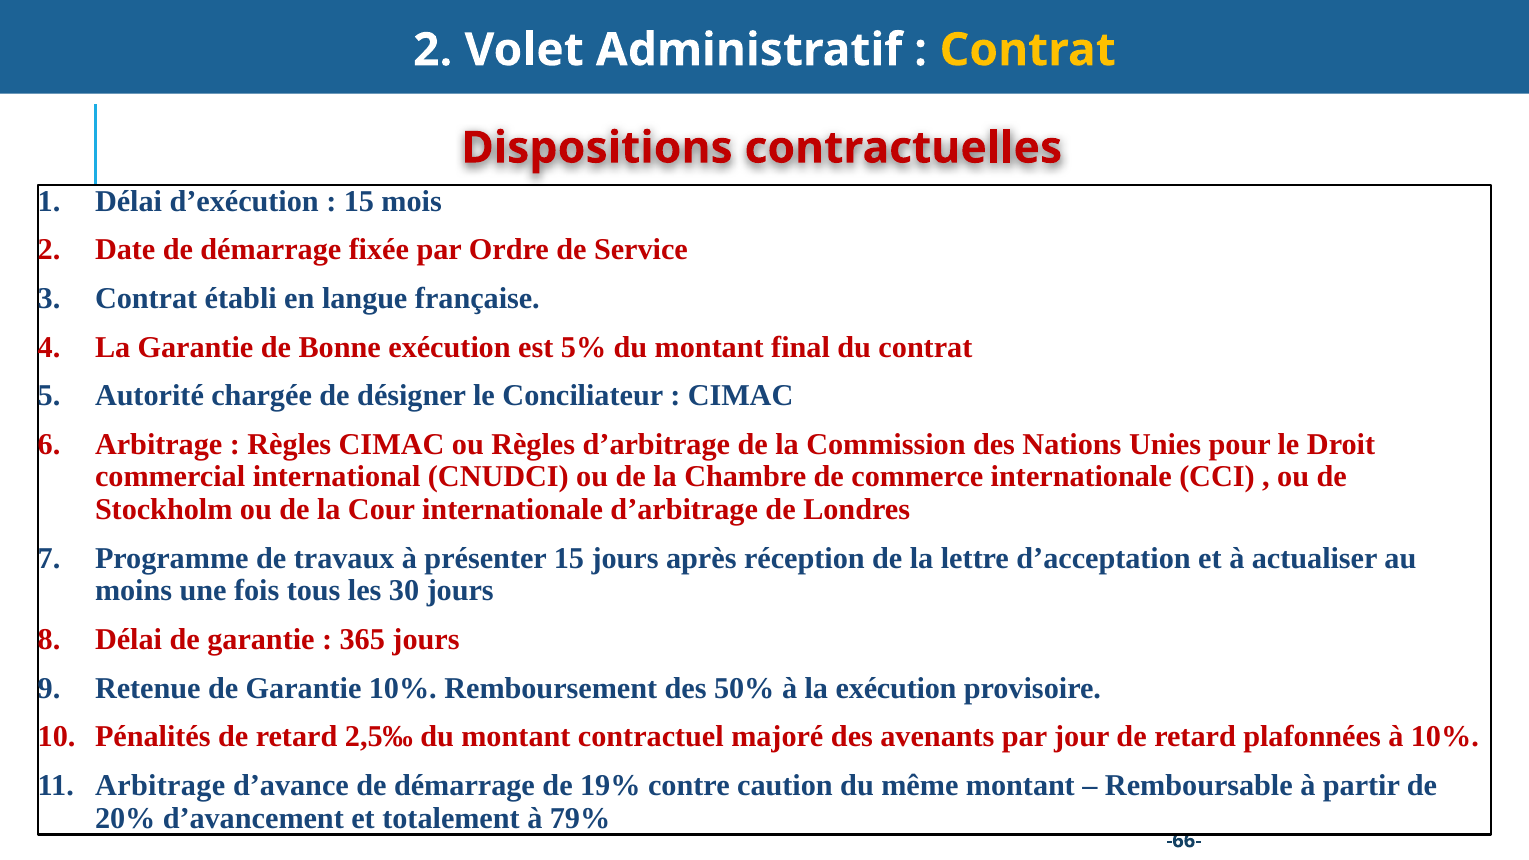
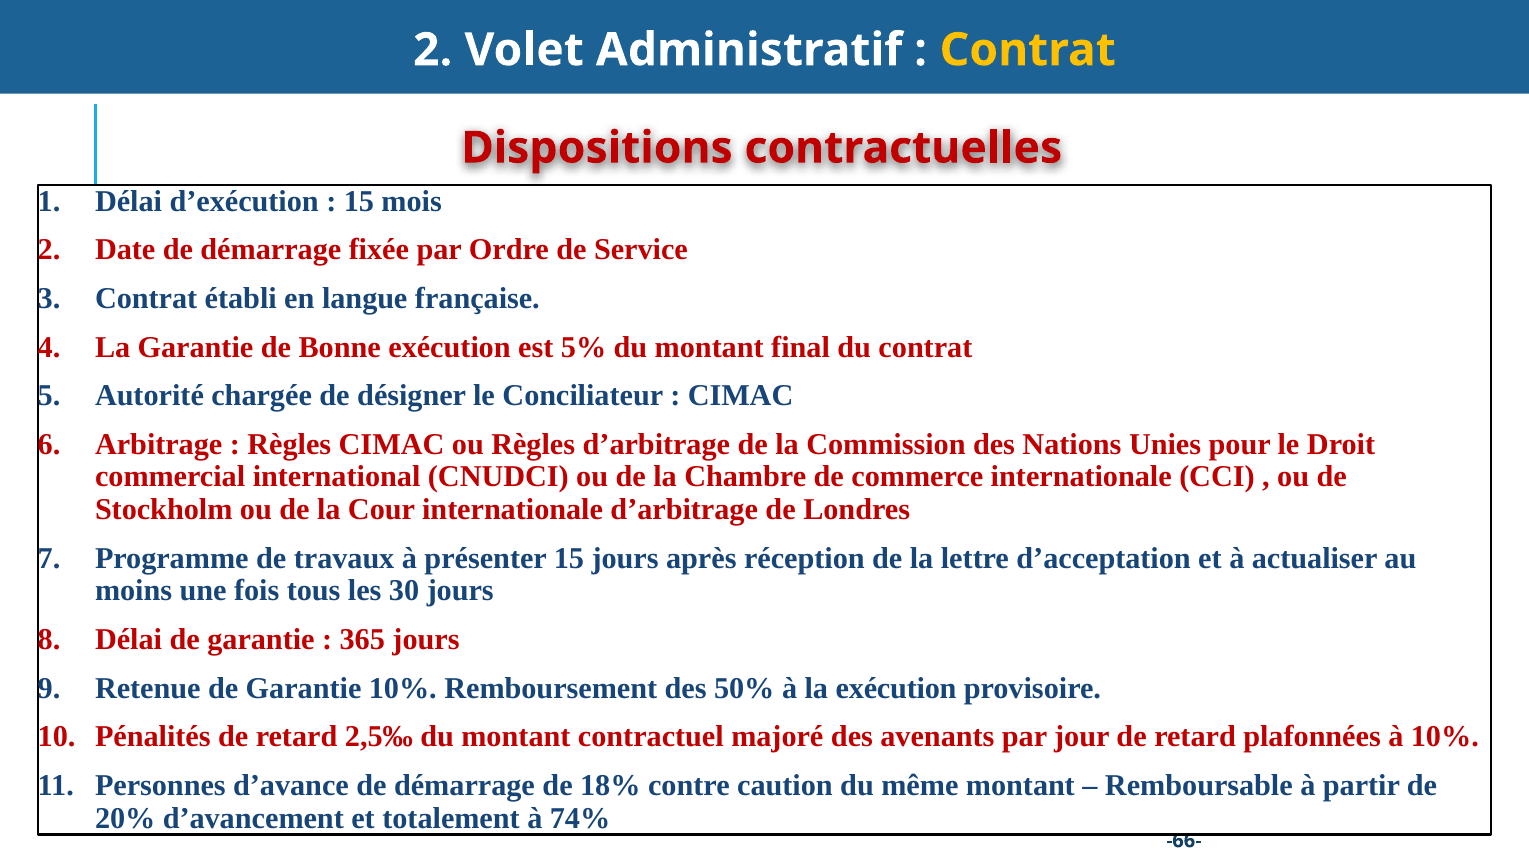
Arbitrage: Arbitrage -> Personnes (160, 785)
19%: 19% -> 18% (610, 785)
79%: 79% -> 74% (580, 818)
